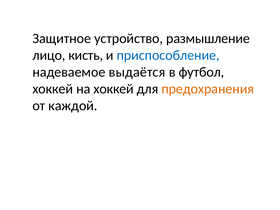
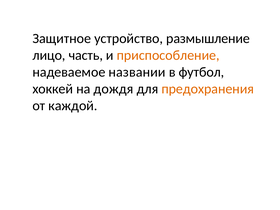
кисть: кисть -> часть (86, 55)
приспособление colour: blue -> orange (168, 55)
выдаётся: выдаётся -> названии (137, 72)
на хоккей: хоккей -> дождя (113, 89)
